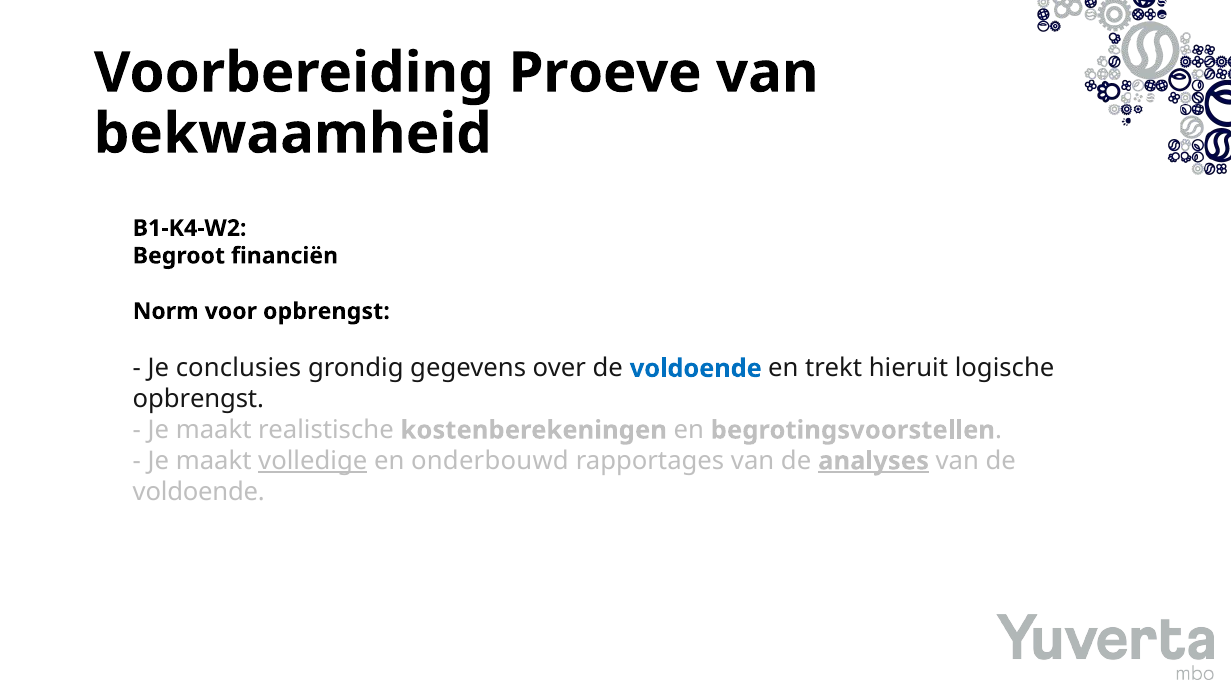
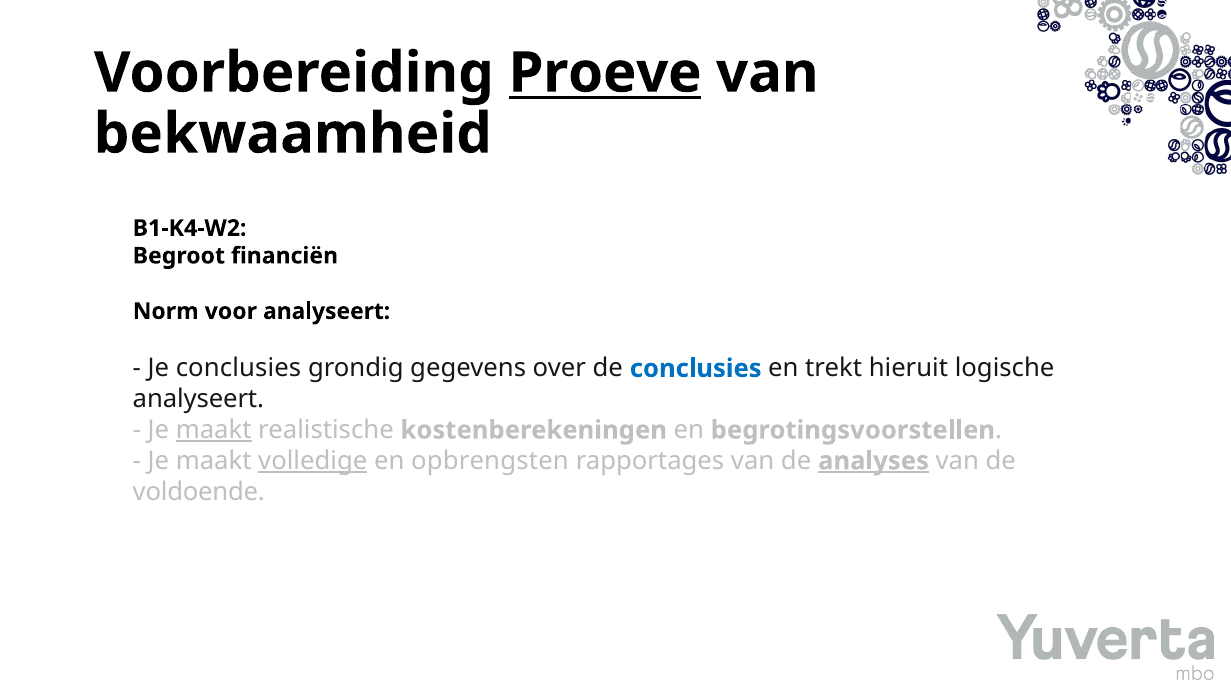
Proeve underline: none -> present (605, 73)
voor opbrengst: opbrengst -> analyseert (327, 311)
over de voldoende: voldoende -> conclusies (696, 368)
opbrengst: opbrengst -> analyseert (198, 399)
maakt underline: none -> present (214, 430)
onderbouwd: onderbouwd -> opbrengsten (490, 461)
